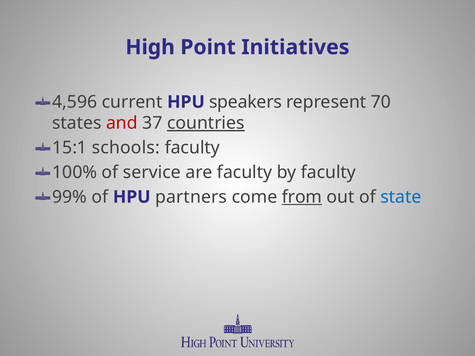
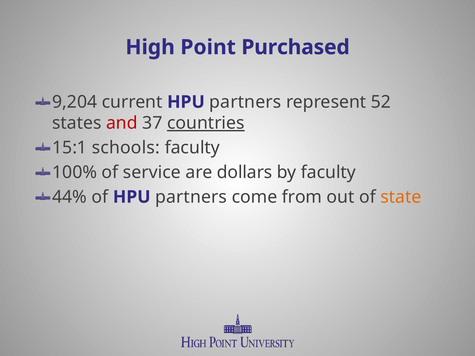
Initiatives: Initiatives -> Purchased (296, 47)
4,596: 4,596 -> 9,204 (75, 102)
current HPU speakers: speakers -> partners (245, 102)
70: 70 -> 52 (381, 102)
are faculty: faculty -> dollars (245, 172)
99%: 99% -> 44% (70, 197)
from underline: present -> none (302, 197)
state colour: blue -> orange (401, 197)
